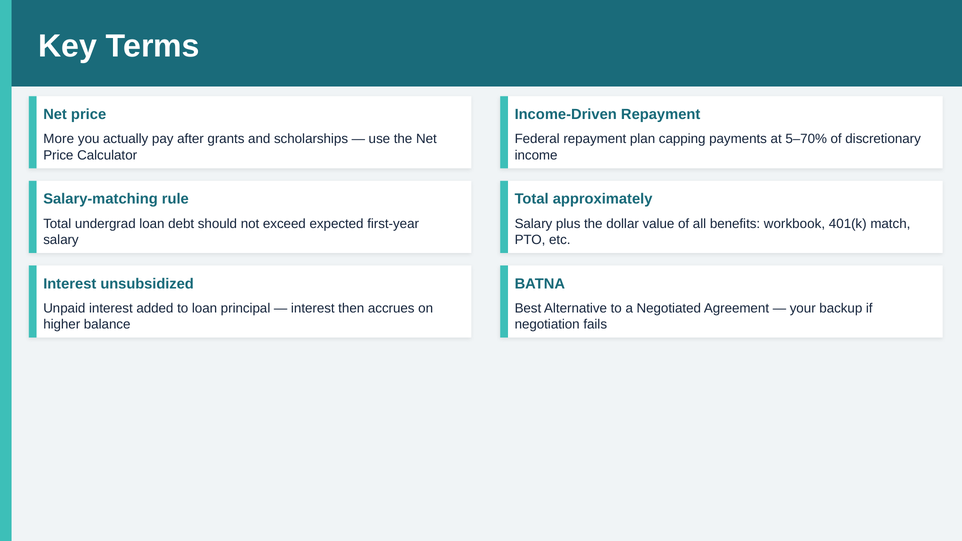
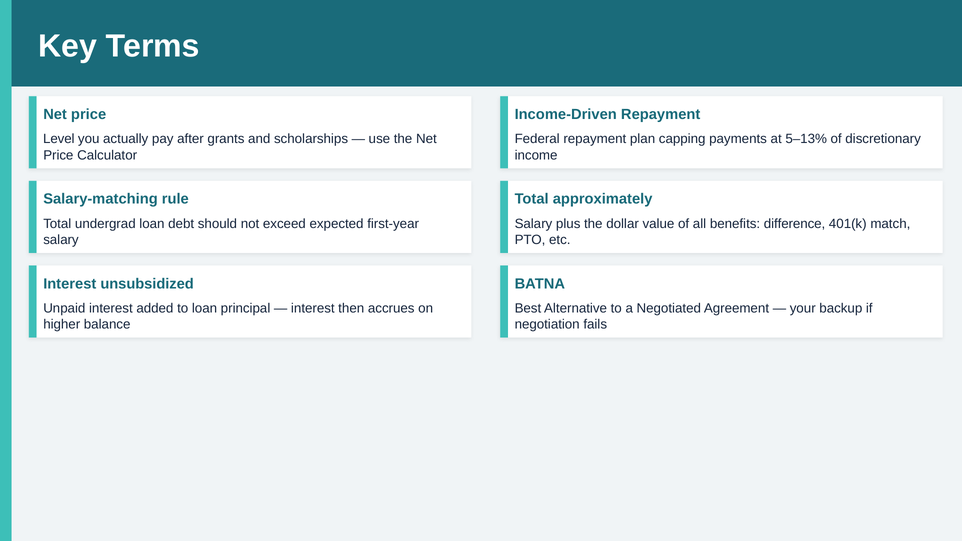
More: More -> Level (59, 139)
5–70%: 5–70% -> 5–13% (806, 139)
workbook: workbook -> difference (795, 224)
